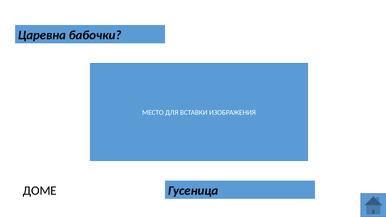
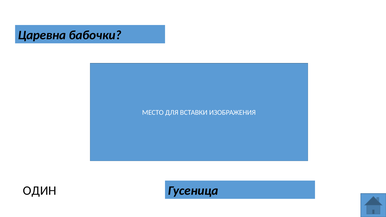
ДОМЕ: ДОМЕ -> ОДИН (40, 191)
